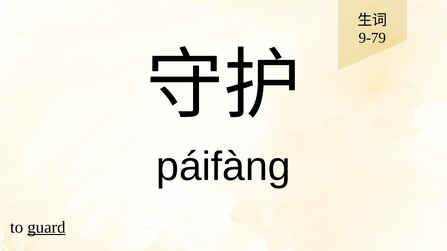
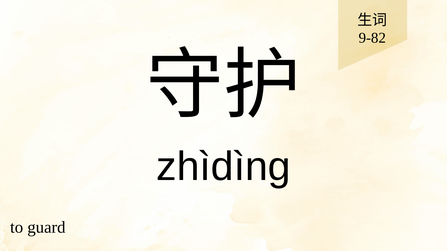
9-79: 9-79 -> 9-82 (372, 38)
páifàng: páifàng -> zhìdìng (223, 167)
guard underline: present -> none (46, 228)
